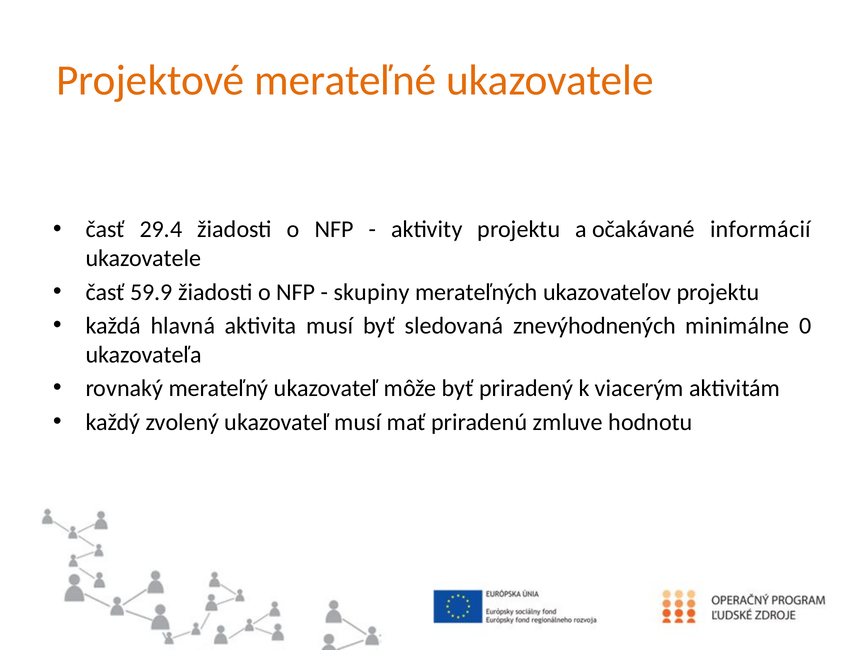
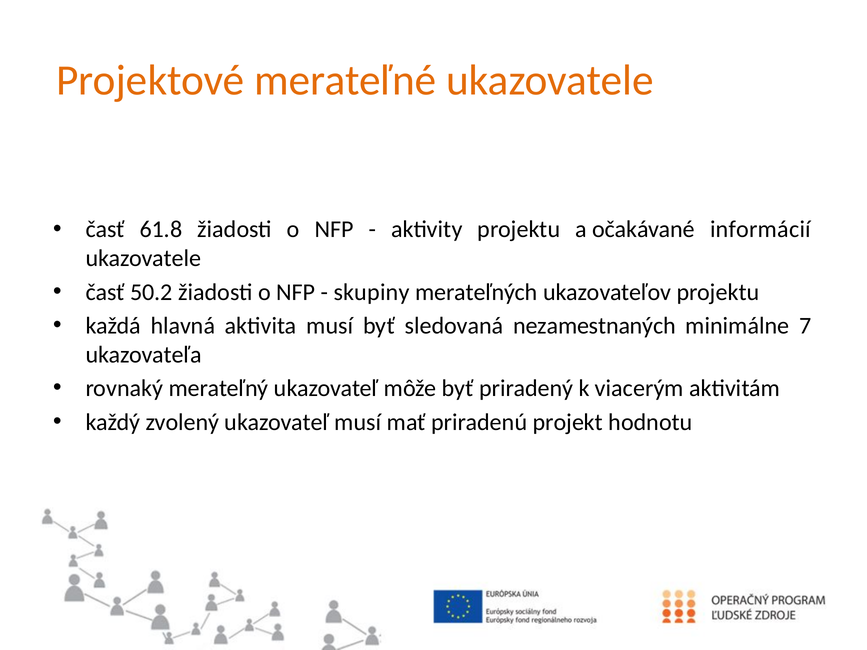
29.4: 29.4 -> 61.8 (161, 230)
59.9: 59.9 -> 50.2 (151, 292)
znevýhodnených: znevýhodnených -> nezamestnaných (594, 326)
0: 0 -> 7 (805, 326)
zmluve: zmluve -> projekt (568, 422)
